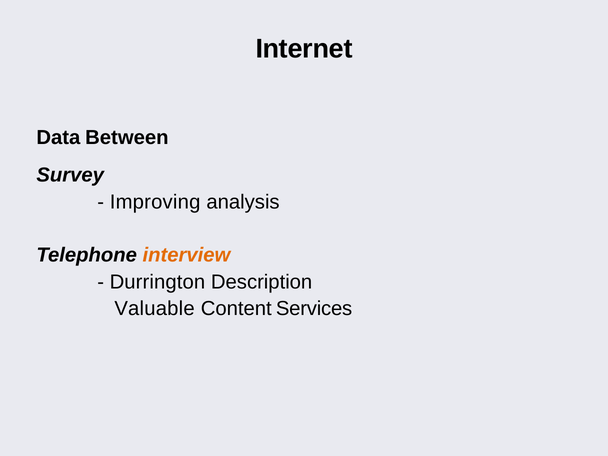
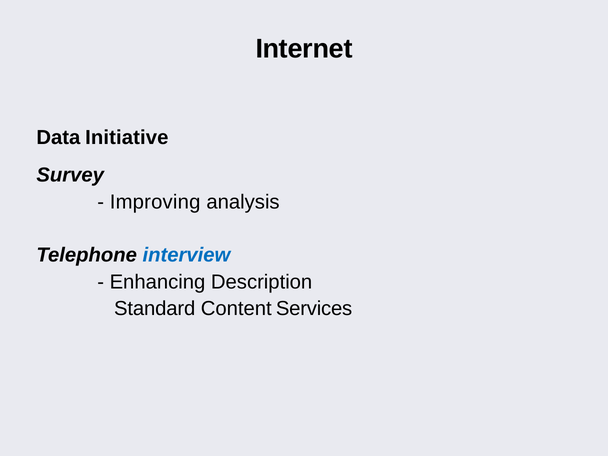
Between: Between -> Initiative (127, 137)
interview colour: orange -> blue (186, 255)
Durrington: Durrington -> Enhancing (157, 282)
Valuable: Valuable -> Standard (155, 308)
